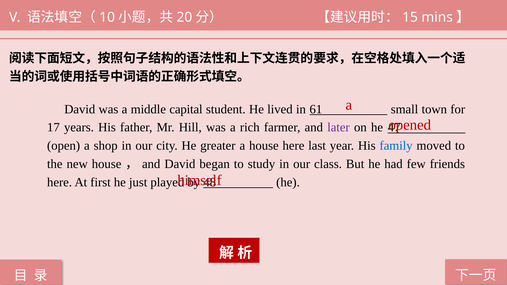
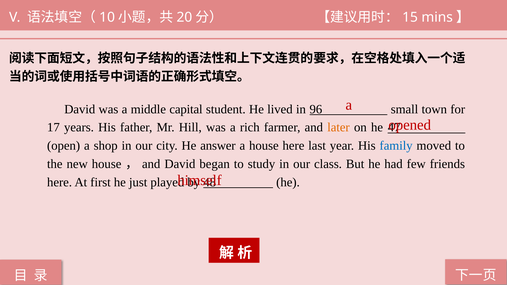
61: 61 -> 96 (316, 109)
later colour: purple -> orange (338, 128)
greater: greater -> answer (218, 146)
